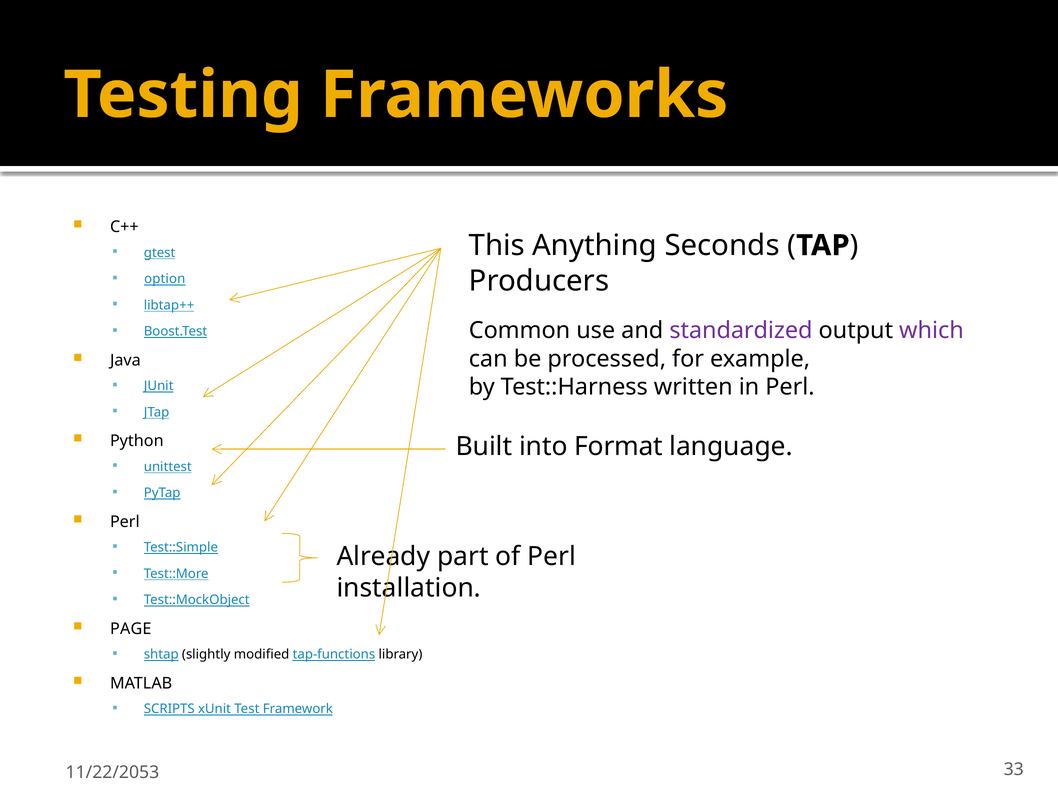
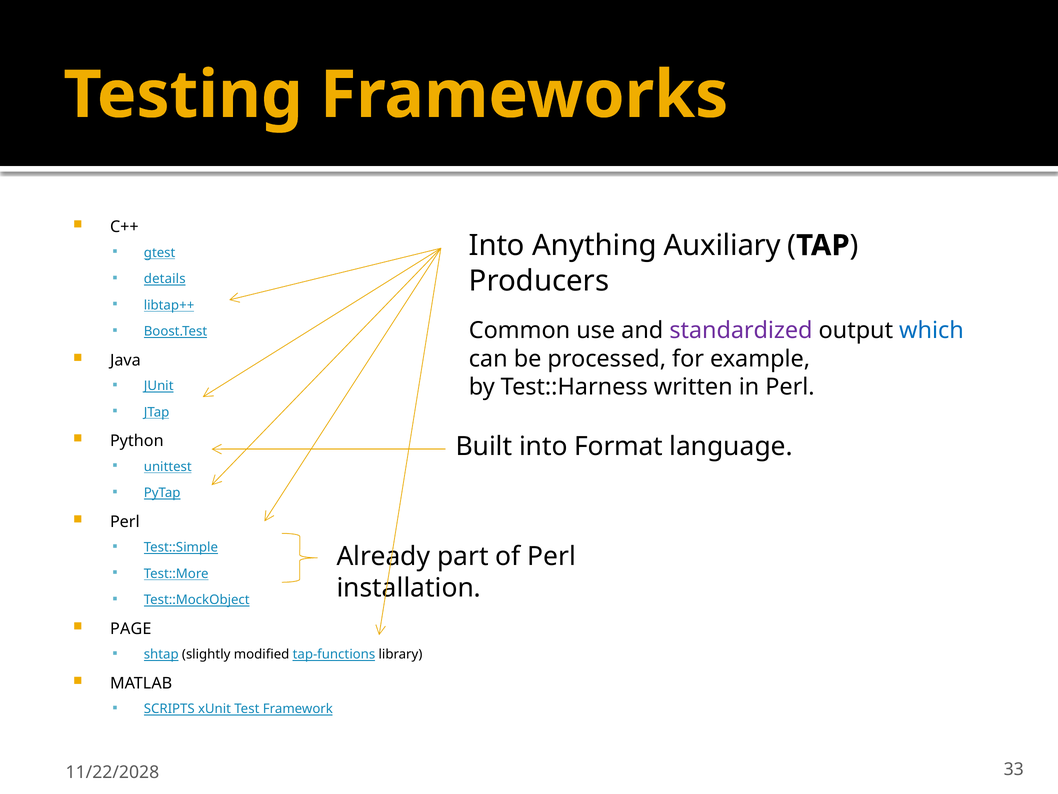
This: This -> Into (497, 245)
Seconds: Seconds -> Auxiliary (722, 245)
option: option -> details (165, 279)
which colour: purple -> blue (931, 330)
11/22/2053: 11/22/2053 -> 11/22/2028 (112, 772)
